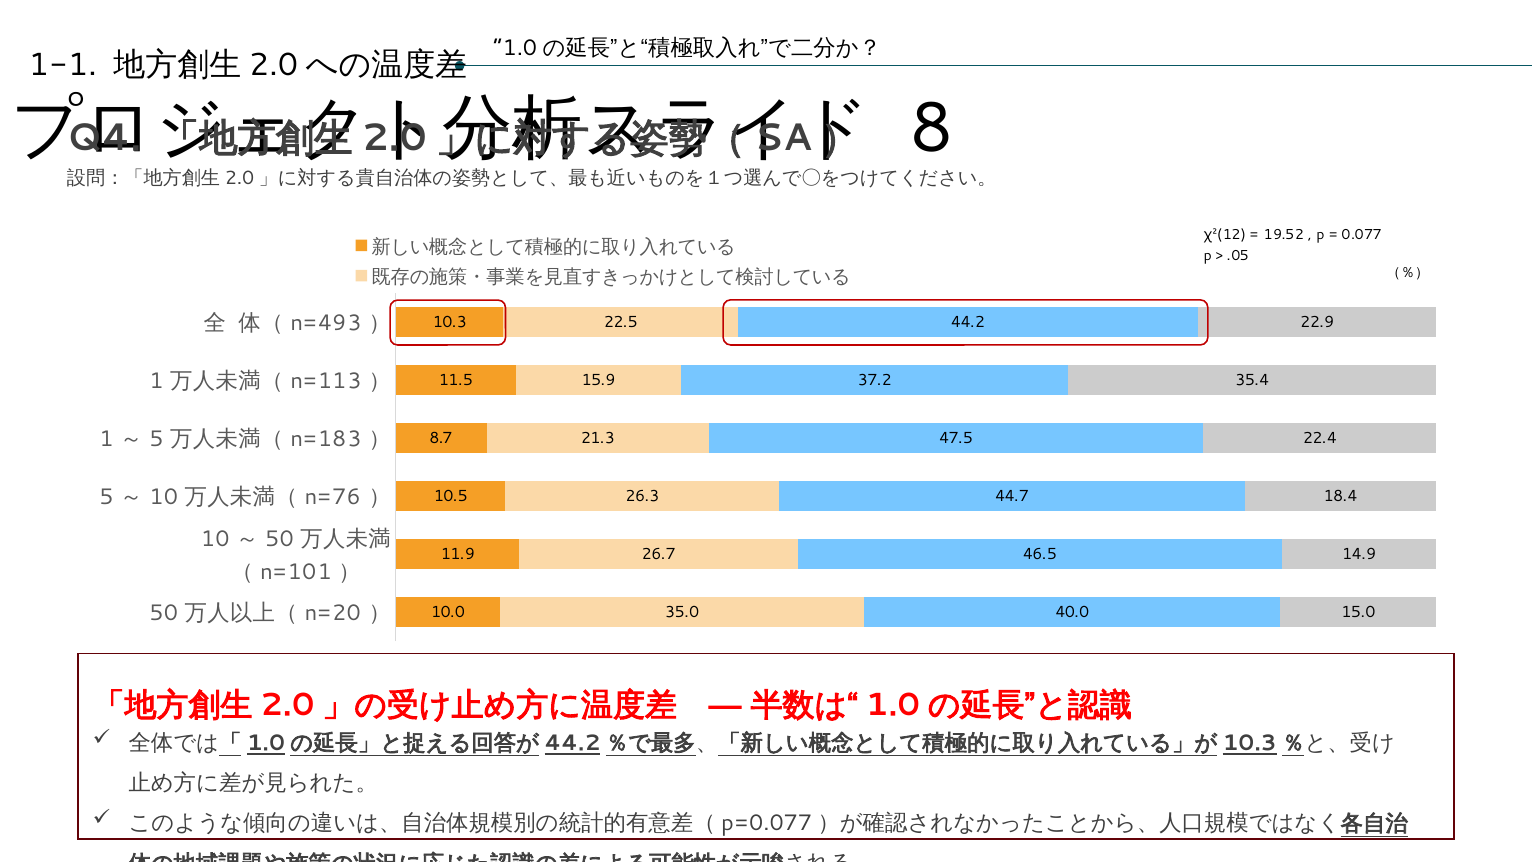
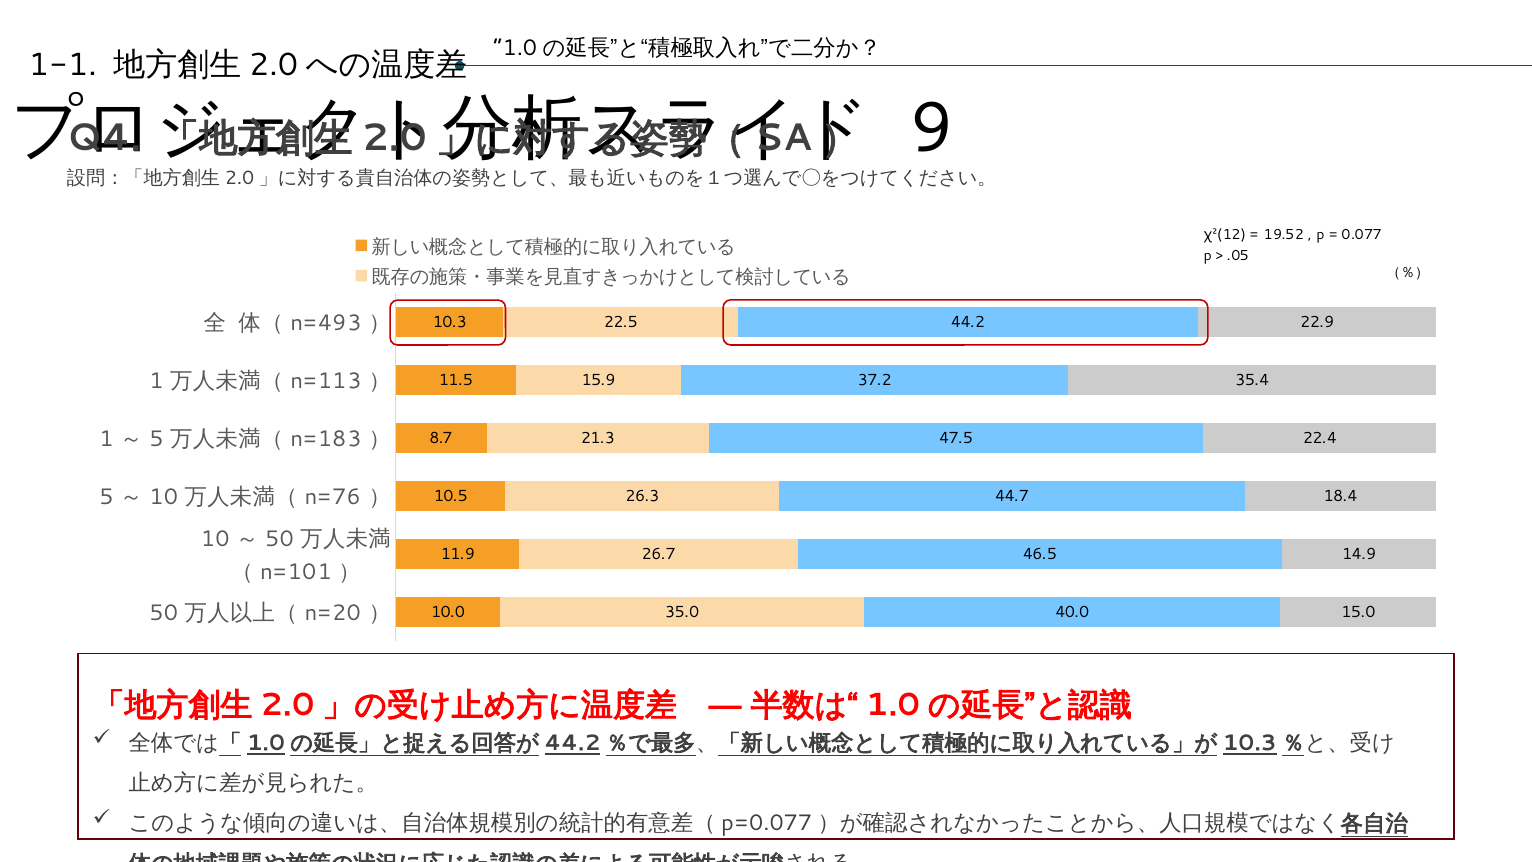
8: 8 -> 9 (931, 129)
